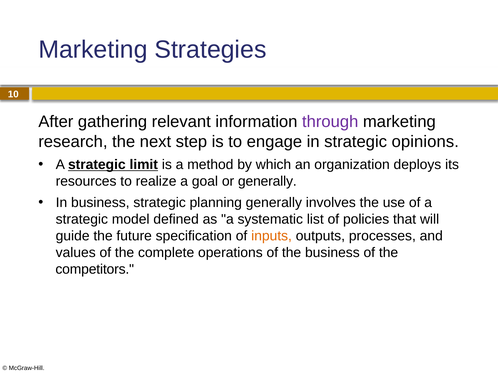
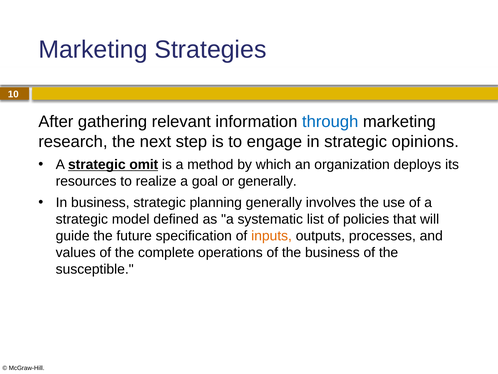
through colour: purple -> blue (330, 122)
limit: limit -> omit (144, 164)
competitors: competitors -> susceptible (95, 269)
